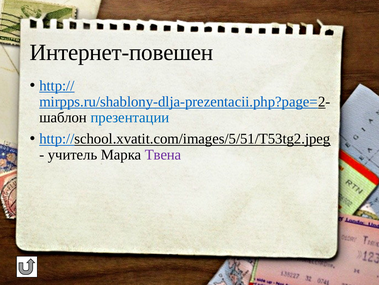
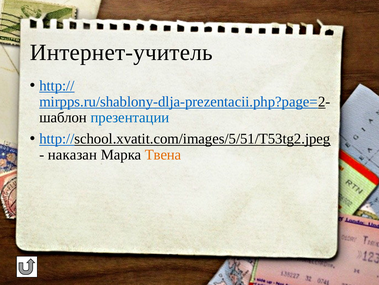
Интернет-повешен: Интернет-повешен -> Интернет-учитель (121, 52)
учитель: учитель -> наказан (72, 154)
Твена colour: purple -> orange (163, 154)
